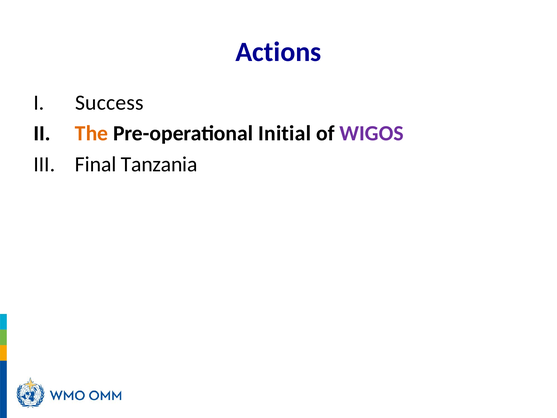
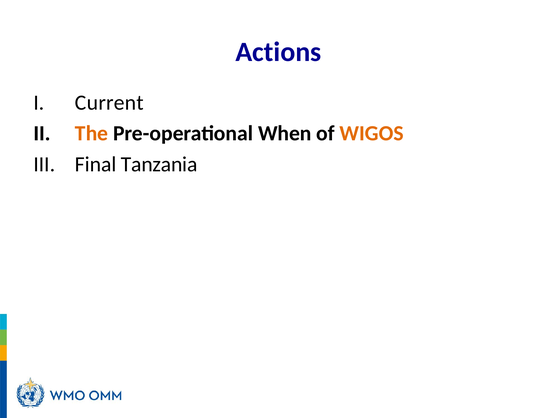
Success: Success -> Current (109, 103)
Initial: Initial -> When (285, 133)
WIGOS colour: purple -> orange (372, 133)
